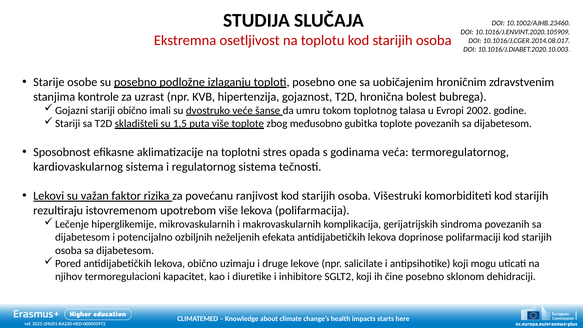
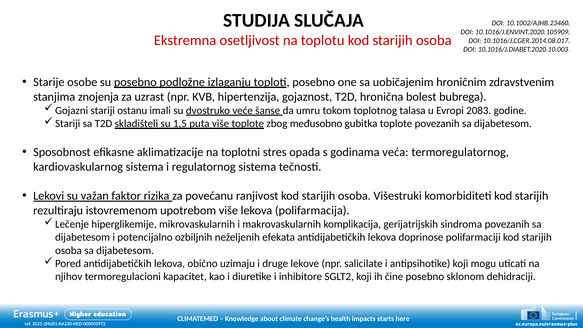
kontrole: kontrole -> znojenja (98, 97)
stariji obično: obično -> ostanu (132, 110)
2002: 2002 -> 2083 (479, 110)
